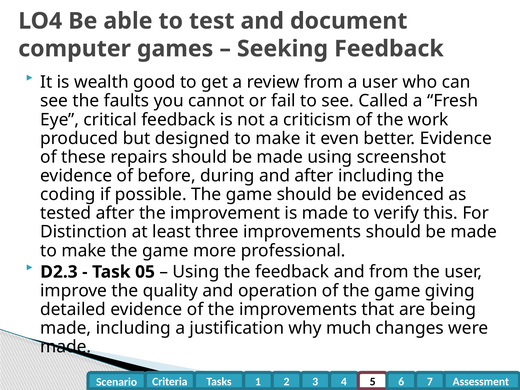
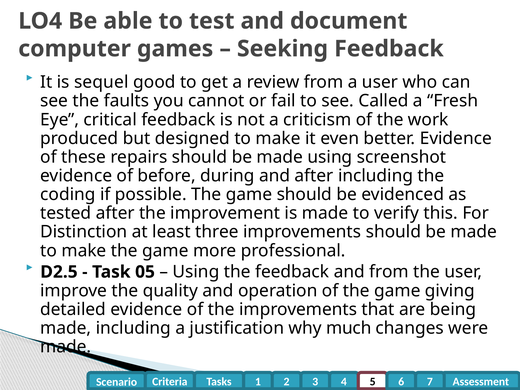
wealth: wealth -> sequel (101, 82)
D2.3: D2.3 -> D2.5 (59, 272)
